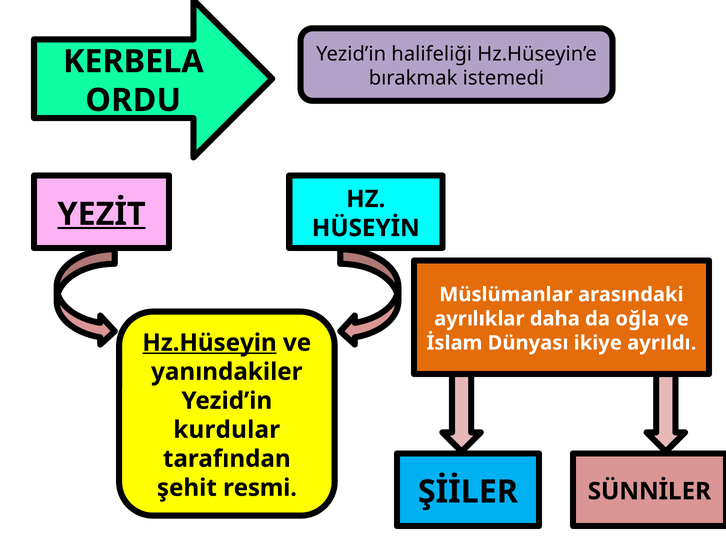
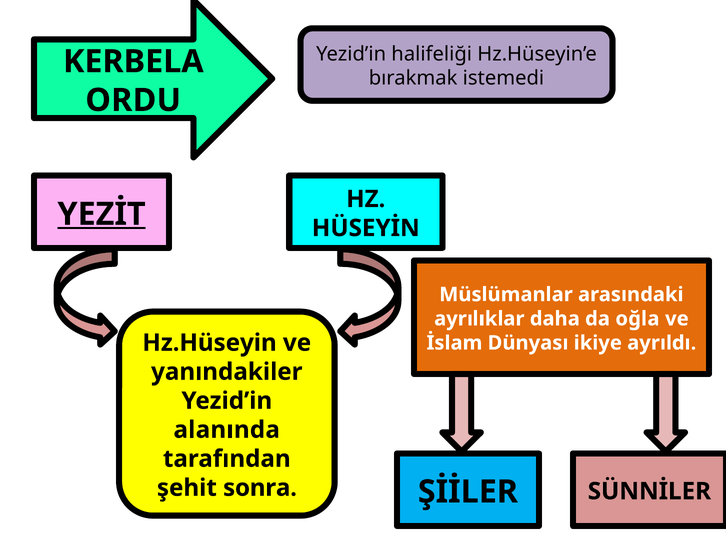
Hz.Hüseyin underline: present -> none (210, 343)
kurdular: kurdular -> alanında (227, 430)
resmi: resmi -> sonra (260, 488)
